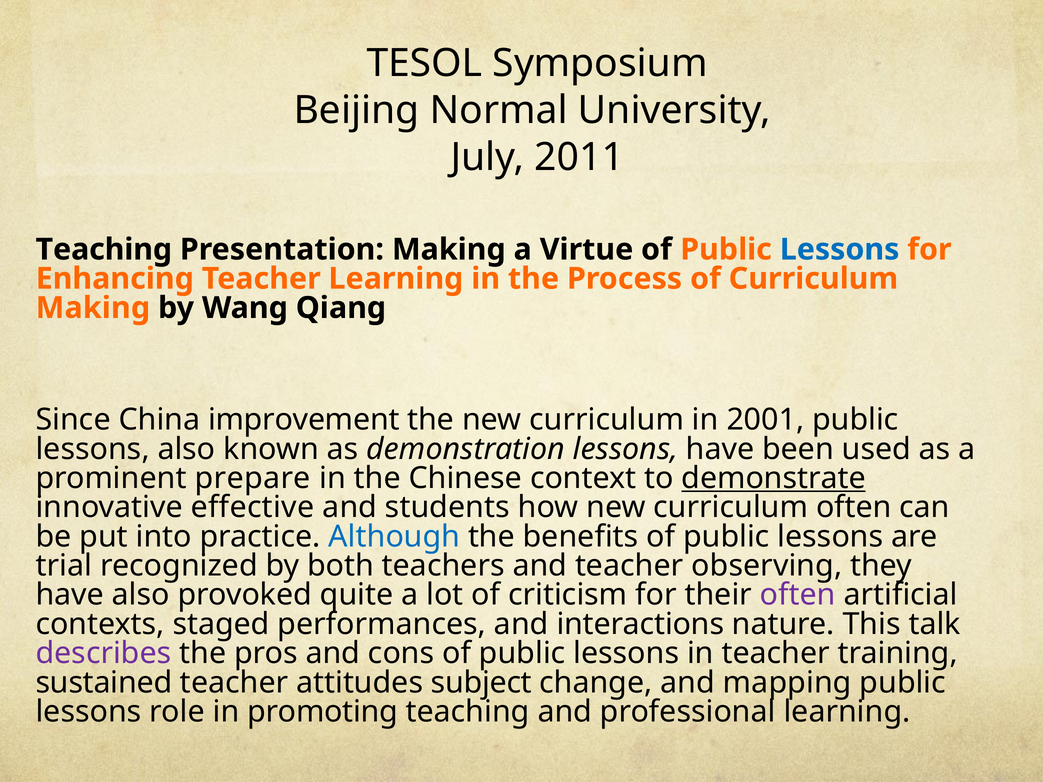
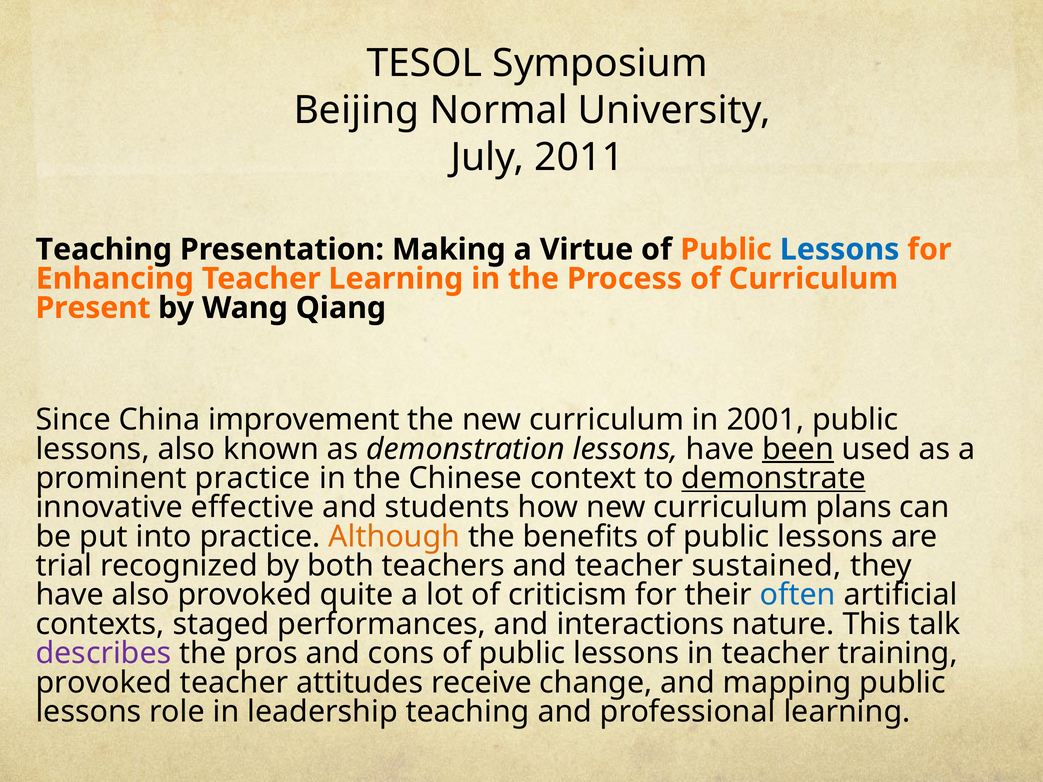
Making: Making -> Present (93, 308)
been underline: none -> present (798, 449)
prominent prepare: prepare -> practice (253, 478)
curriculum often: often -> plans (854, 508)
Although colour: blue -> orange (394, 537)
observing: observing -> sustained (767, 566)
often colour: purple -> blue (798, 595)
sustained: sustained -> provoked (104, 683)
subject: subject -> receive (481, 683)
promoting: promoting -> leadership (323, 712)
